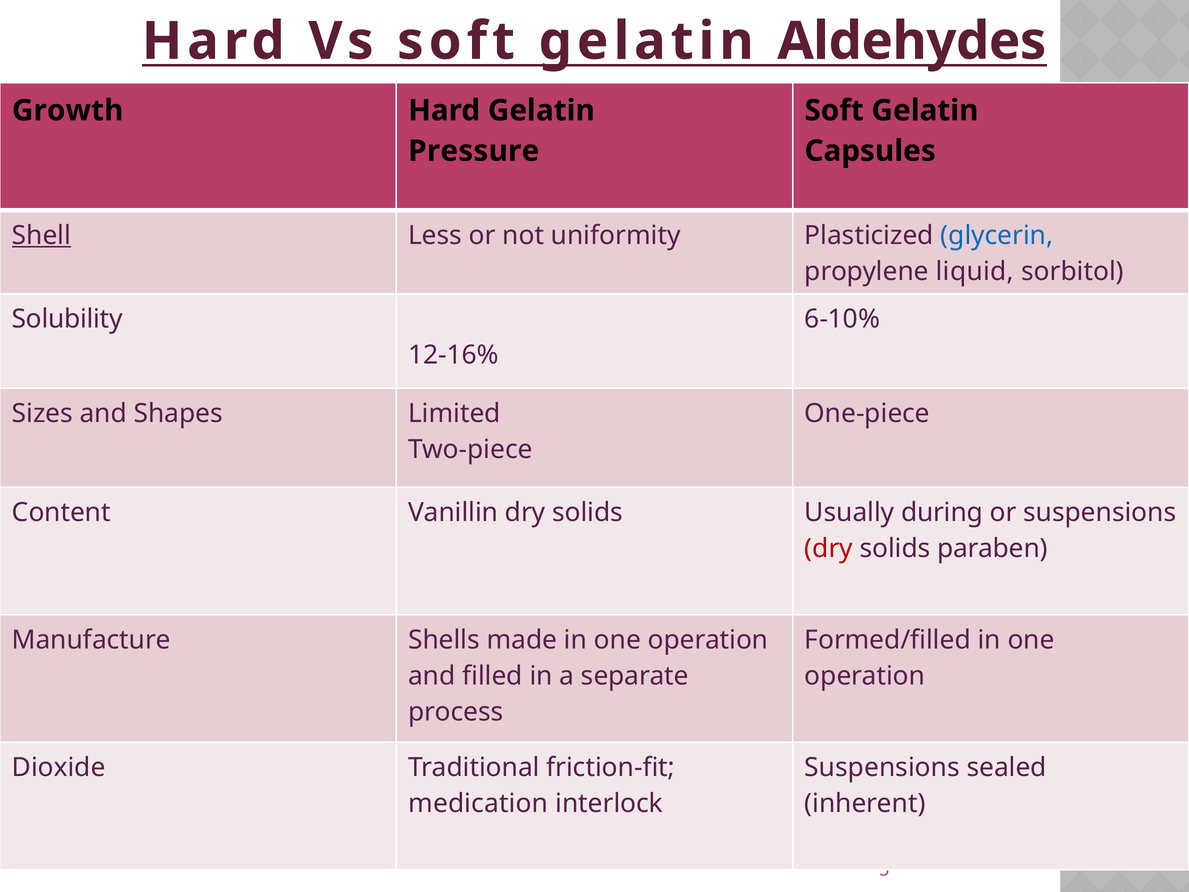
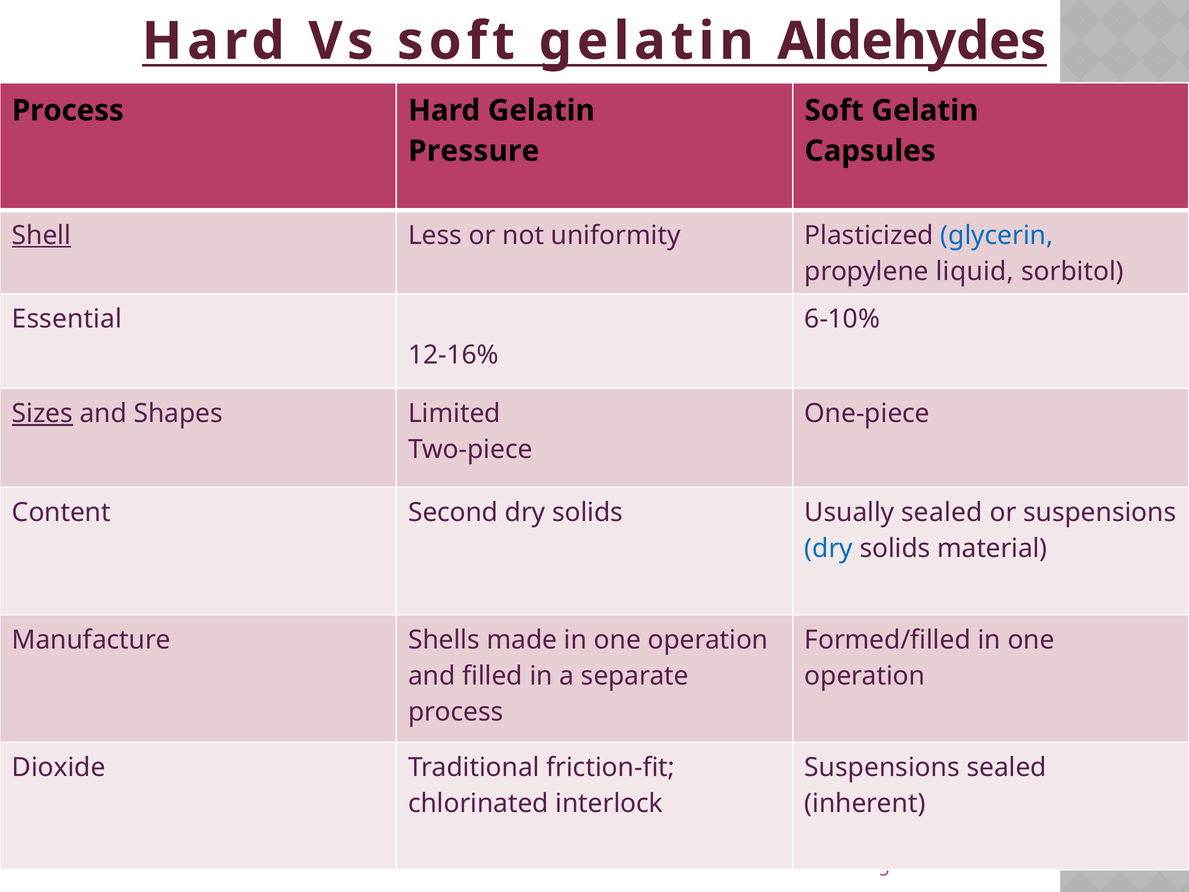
Growth: Growth -> Process (68, 110)
Solubility: Solubility -> Essential (67, 319)
Sizes underline: none -> present (42, 414)
Vanillin: Vanillin -> Second (453, 513)
Usually during: during -> sealed (942, 513)
dry colour: red -> blue (829, 548)
paraben: paraben -> material (992, 548)
medication: medication -> chlorinated (478, 803)
